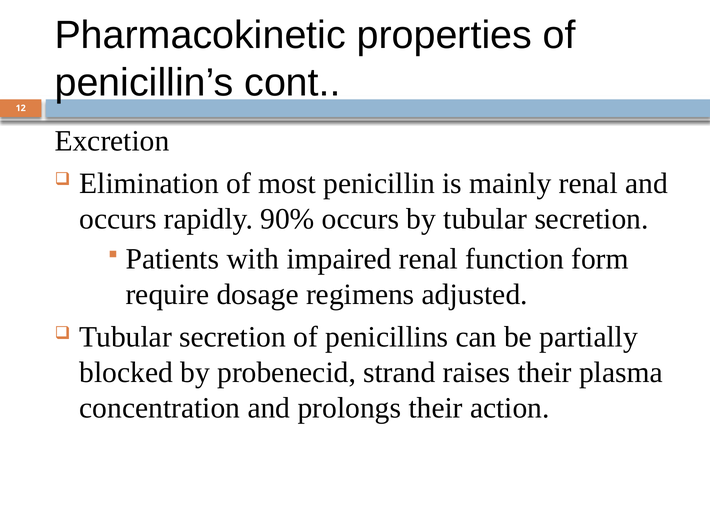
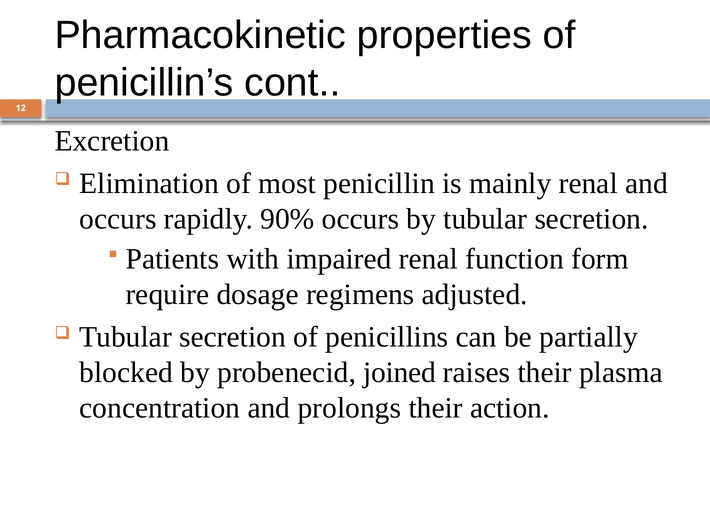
strand: strand -> joined (400, 373)
